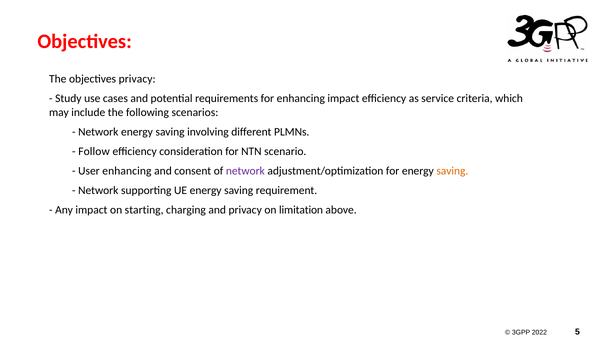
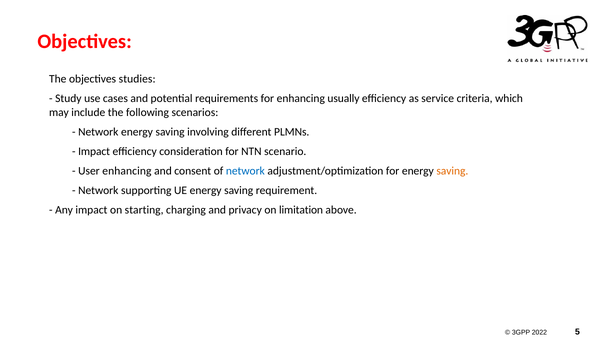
objectives privacy: privacy -> studies (137, 79)
enhancing impact: impact -> usually (343, 98)
Follow: Follow -> Impact (94, 151)
network colour: purple -> blue (245, 171)
